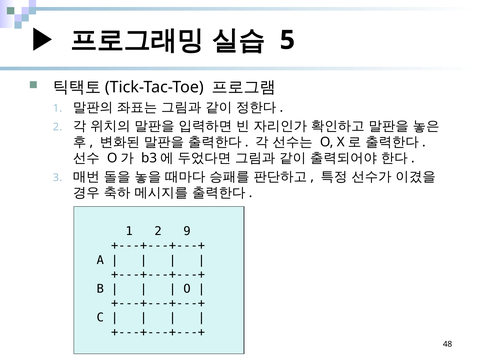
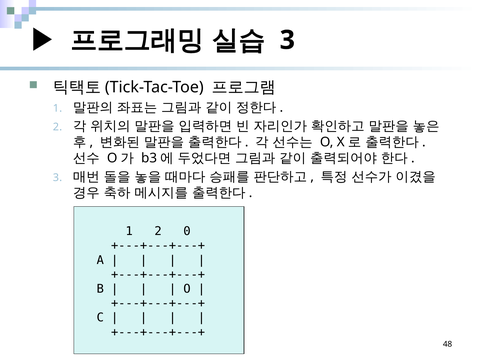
5: 5 -> 3 (287, 40)
9: 9 -> 0 (187, 232)
